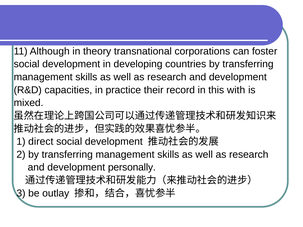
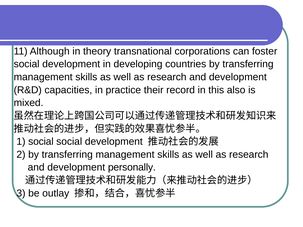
with: with -> also (236, 90)
1 direct: direct -> social (41, 142)
